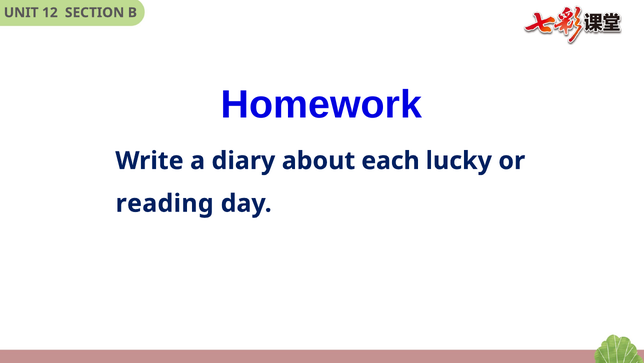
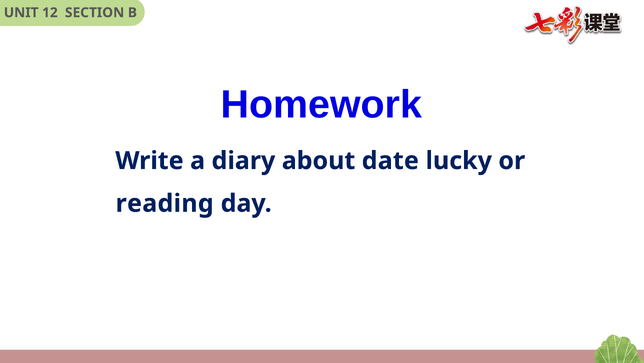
each: each -> date (390, 160)
